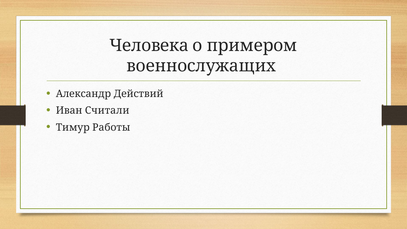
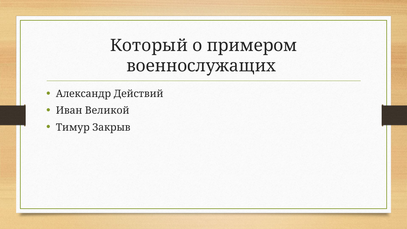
Человека: Человека -> Который (149, 46)
Считали: Считали -> Великой (107, 110)
Работы: Работы -> Закрыв (111, 127)
